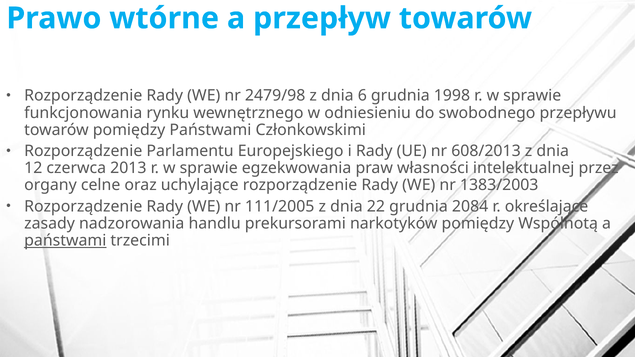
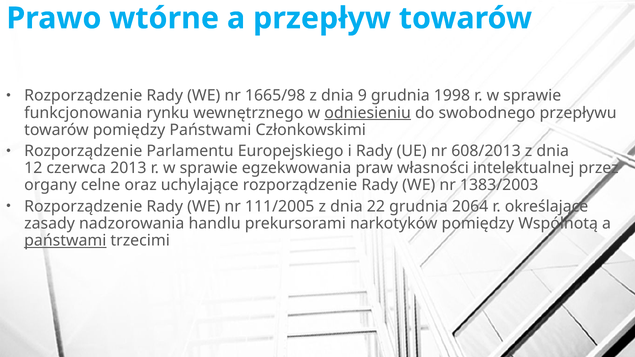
2479/98: 2479/98 -> 1665/98 (275, 96)
6: 6 -> 9 (362, 96)
odniesieniu underline: none -> present (368, 113)
2084: 2084 -> 2064 (470, 207)
